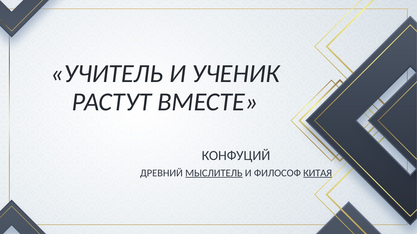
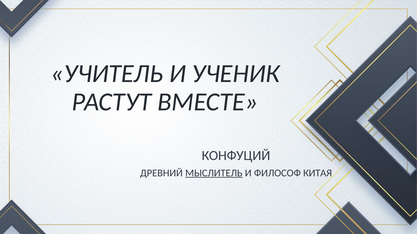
КИТАЯ underline: present -> none (318, 173)
